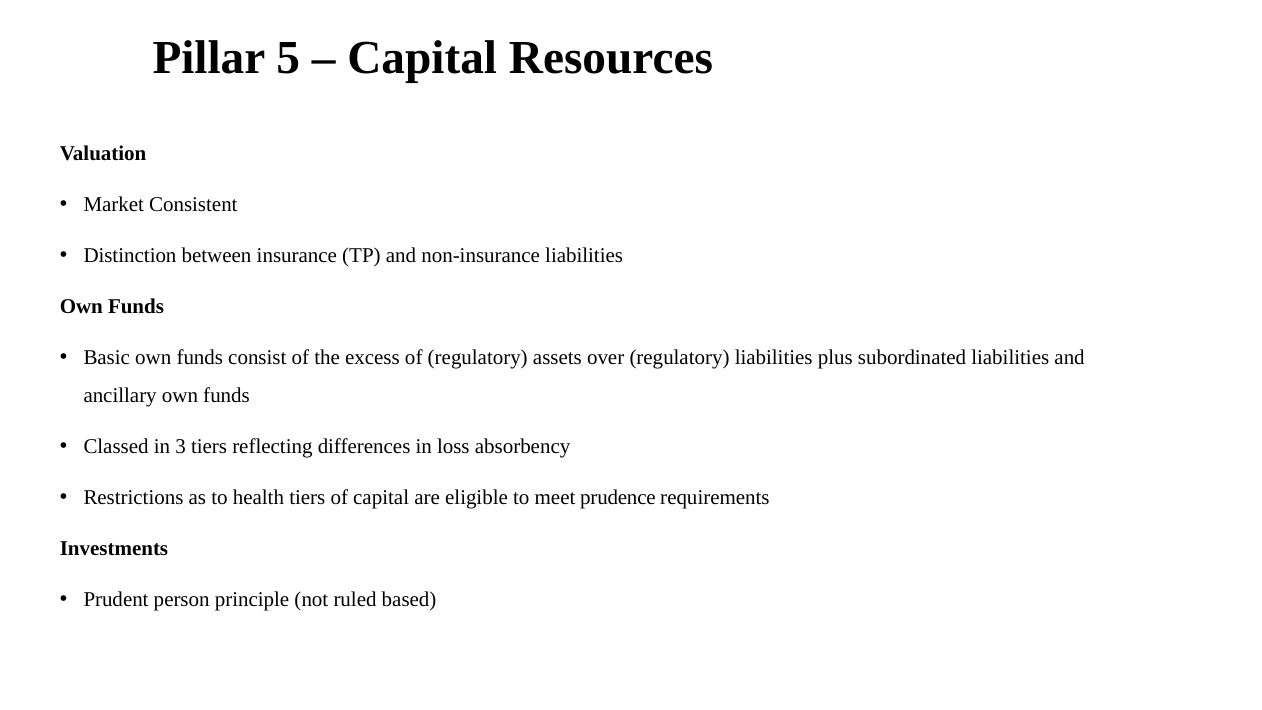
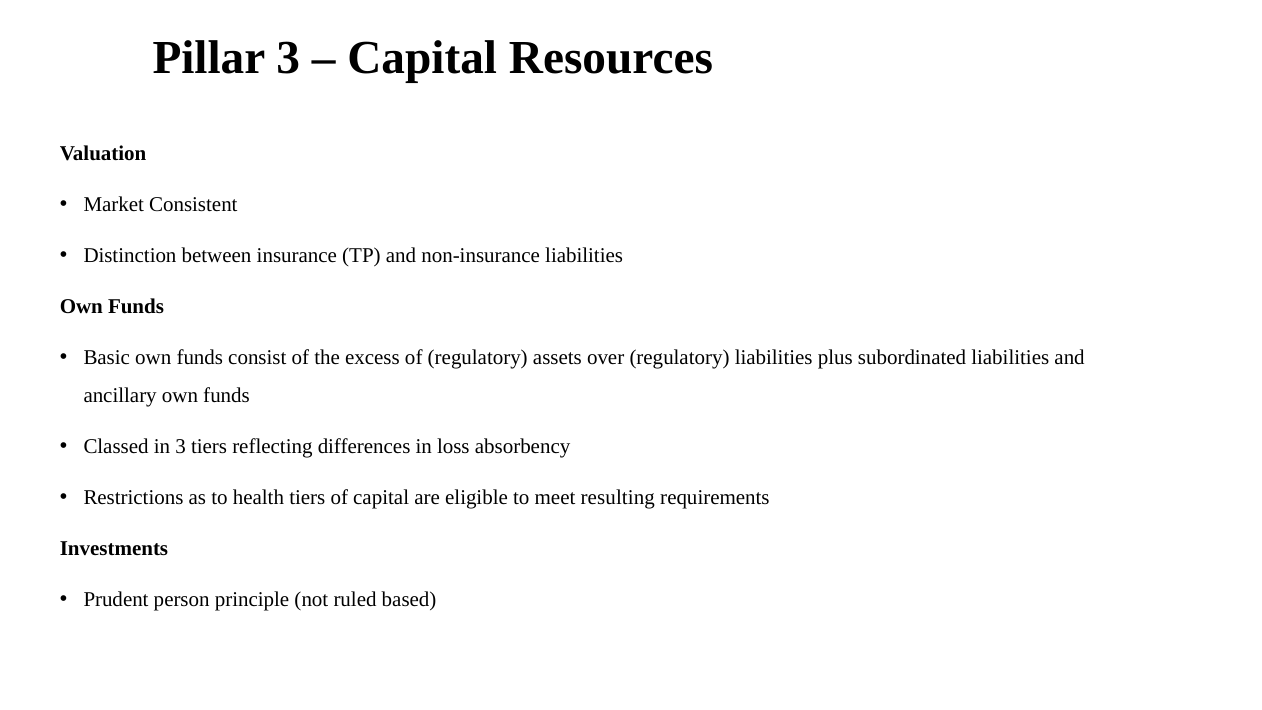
Pillar 5: 5 -> 3 (288, 58)
prudence: prudence -> resulting (618, 497)
